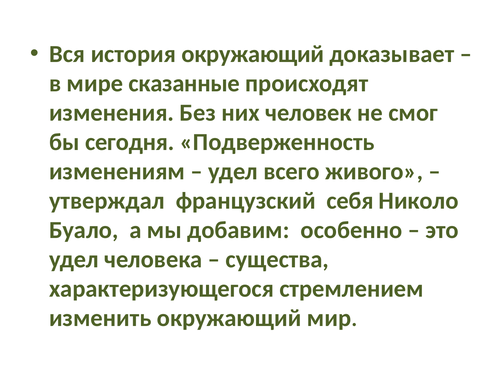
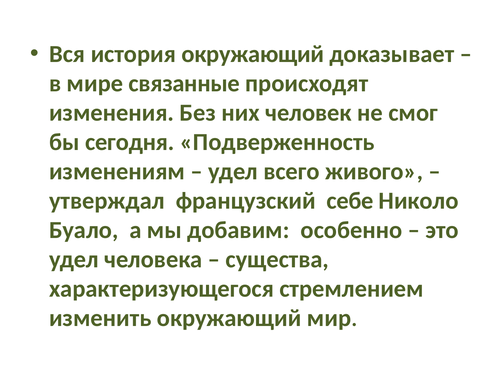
сказанные: сказанные -> связанные (184, 84)
себя: себя -> себе (350, 201)
